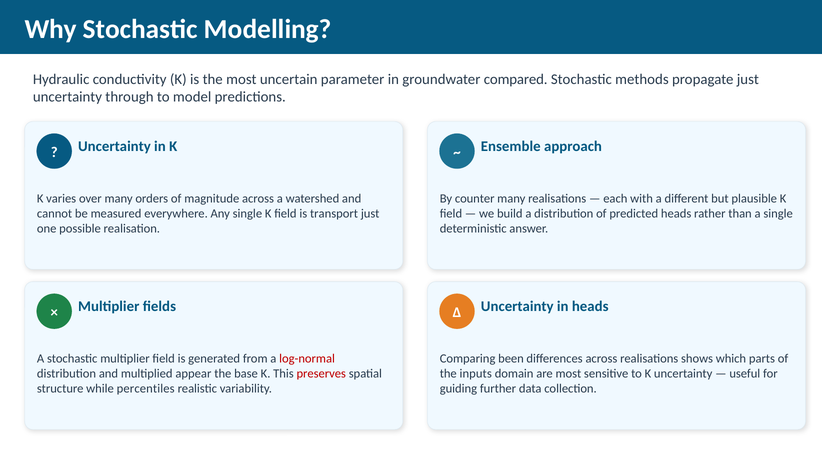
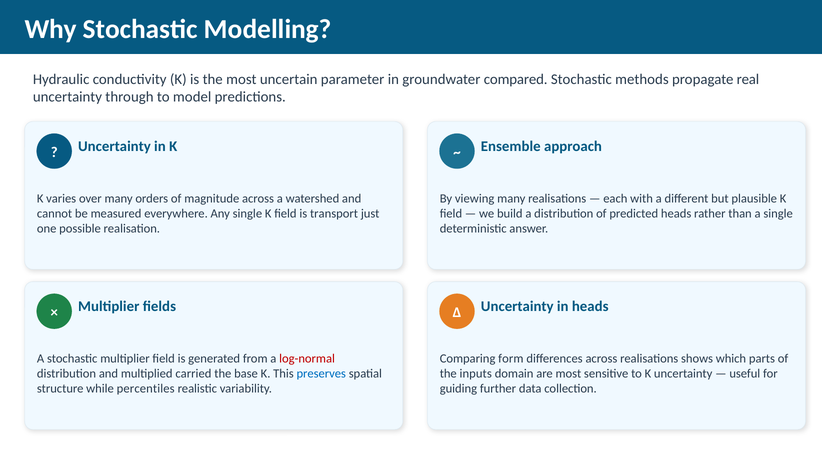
propagate just: just -> real (748, 79)
counter: counter -> viewing (475, 199)
been: been -> form (511, 359)
appear: appear -> carried (193, 374)
preserves colour: red -> blue (321, 374)
